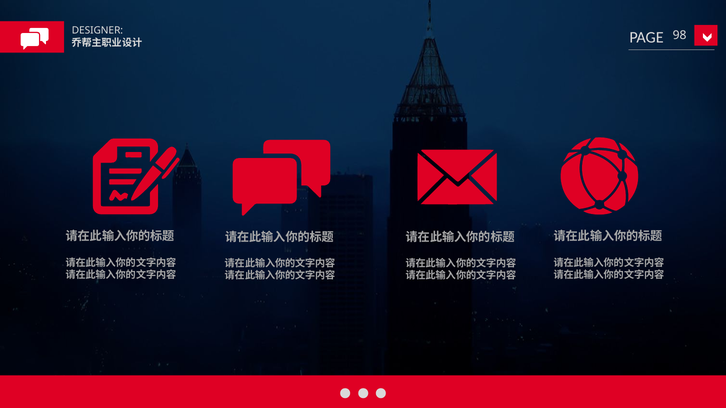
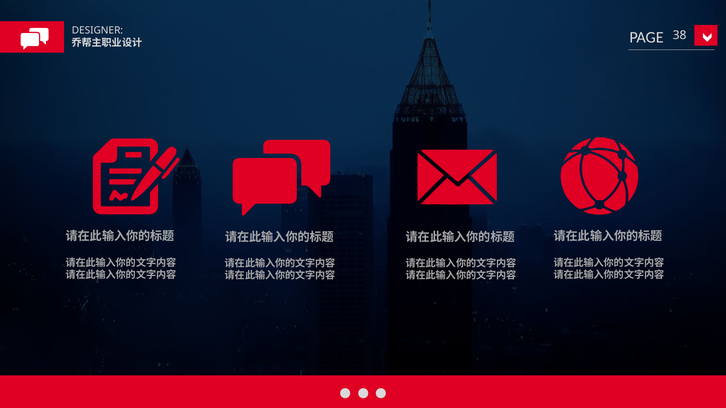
98: 98 -> 38 (680, 35)
